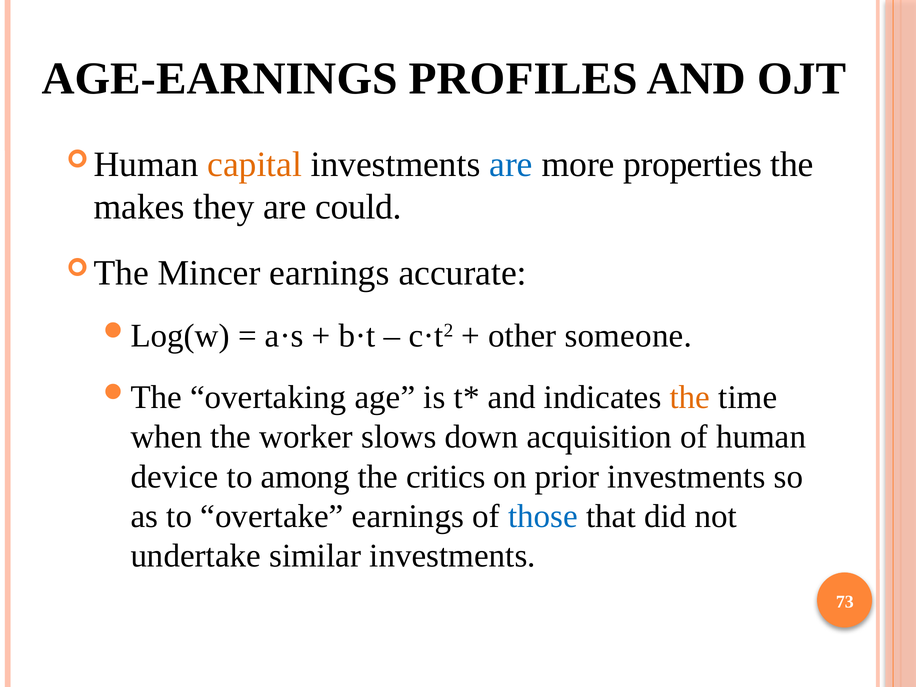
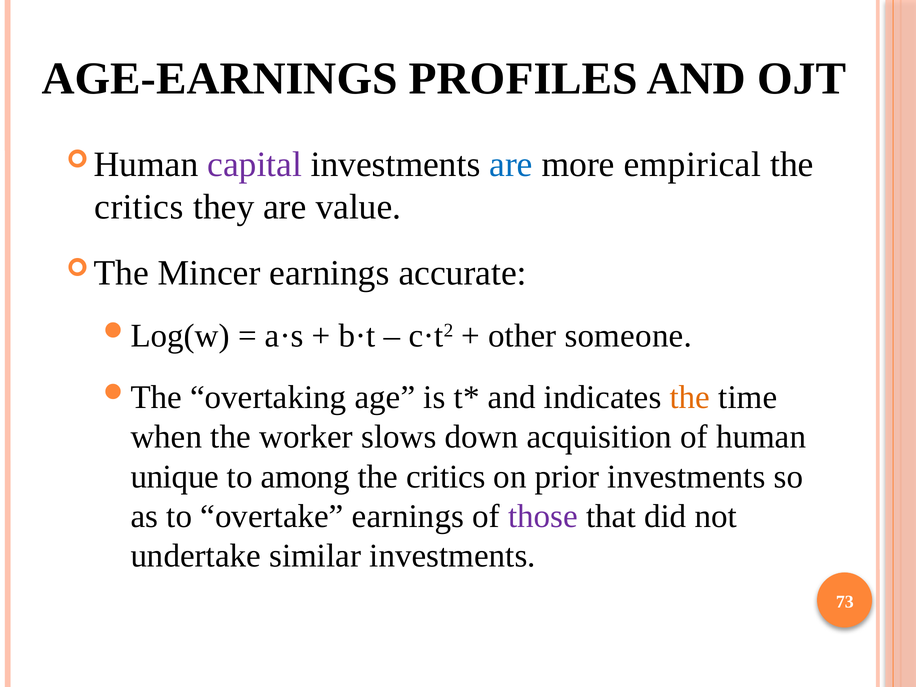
capital colour: orange -> purple (255, 164)
properties: properties -> empirical (692, 164)
makes: makes -> critics (139, 207)
could: could -> value (358, 207)
device: device -> unique (175, 477)
those colour: blue -> purple (543, 516)
